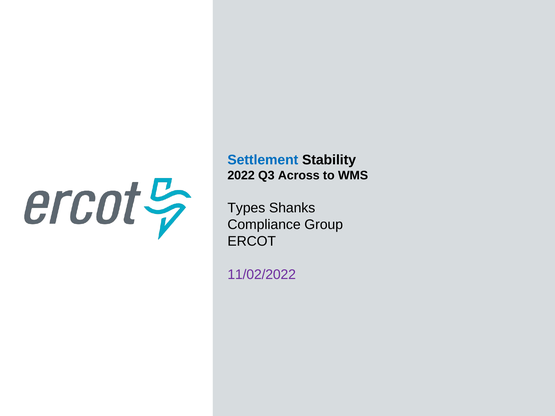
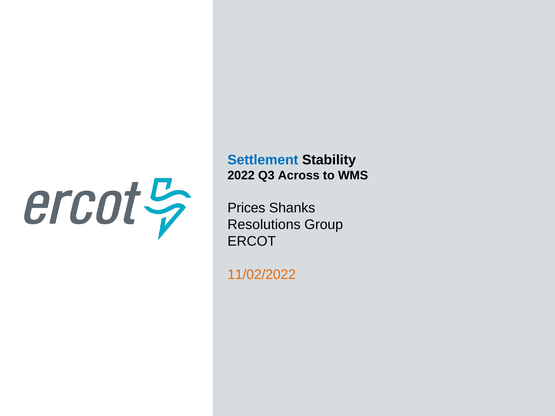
Types: Types -> Prices (246, 208)
Compliance: Compliance -> Resolutions (264, 225)
11/02/2022 colour: purple -> orange (262, 275)
